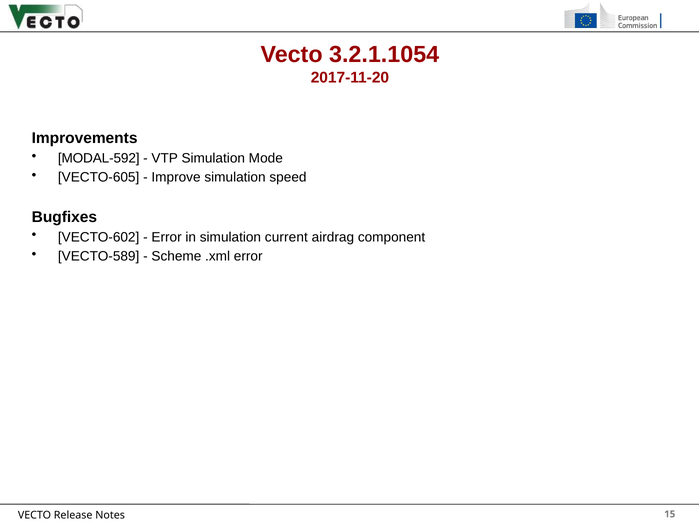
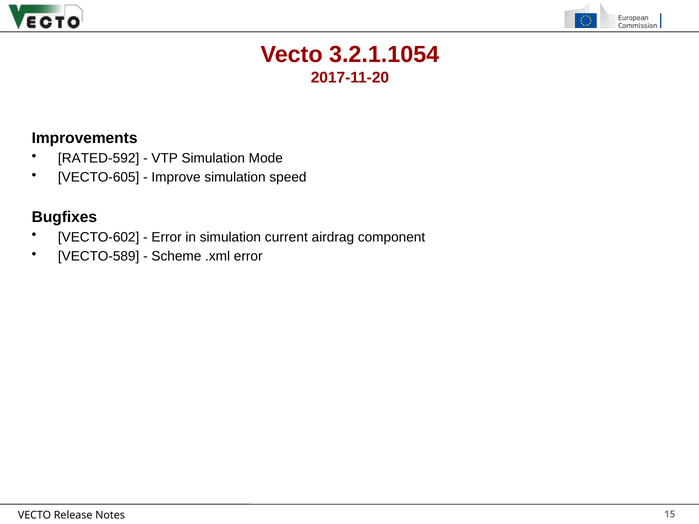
MODAL-592: MODAL-592 -> RATED-592 (99, 158)
